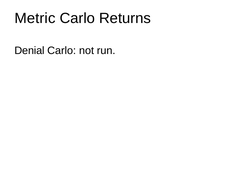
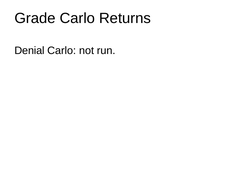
Metric: Metric -> Grade (35, 18)
